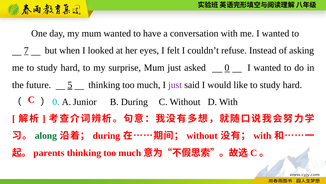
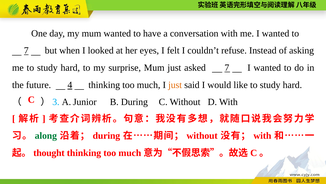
asked 0: 0 -> 7 (227, 68)
5: 5 -> 4 (70, 85)
just colour: purple -> orange (175, 85)
0: 0 -> 3 (56, 102)
parents: parents -> thought (49, 153)
